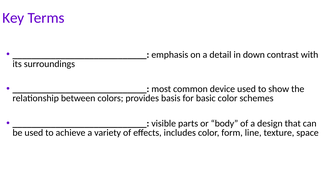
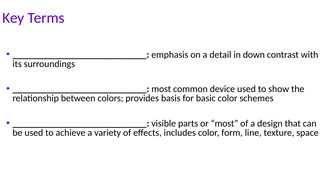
or body: body -> most (224, 124)
